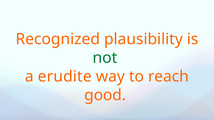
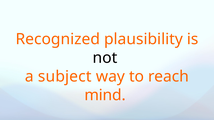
not colour: green -> black (105, 58)
erudite: erudite -> subject (65, 77)
good: good -> mind (105, 95)
